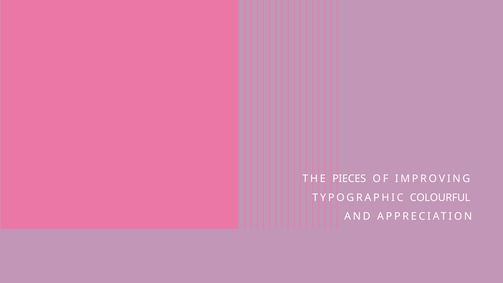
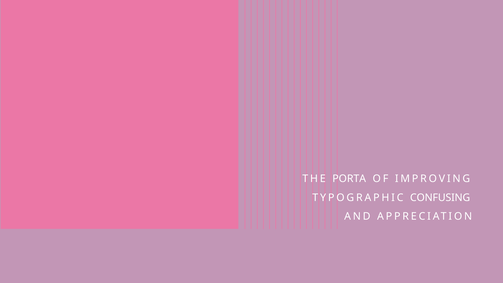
PIECES: PIECES -> PORTA (349, 179)
COLOURFUL: COLOURFUL -> CONFUSING (440, 198)
